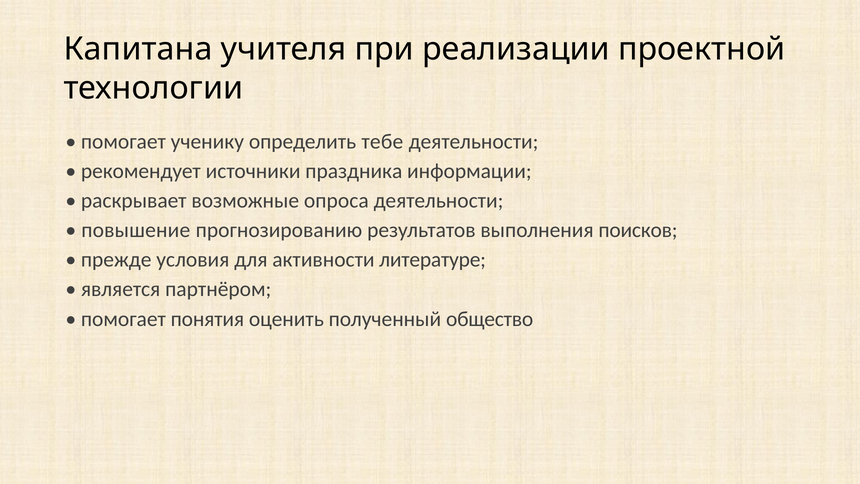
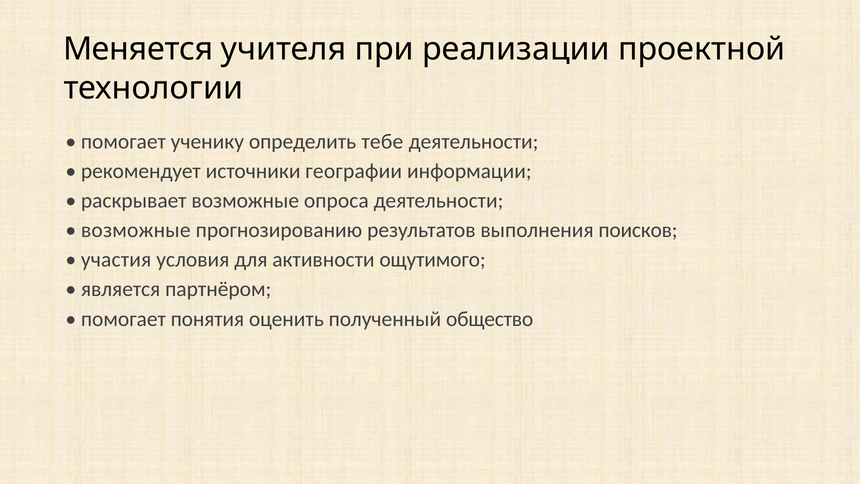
Капитана: Капитана -> Меняется (138, 49)
праздника: праздника -> географии (354, 171)
повышение: повышение -> возможные (136, 230)
прежде: прежде -> участия (116, 260)
литературе: литературе -> ощутимого (433, 260)
